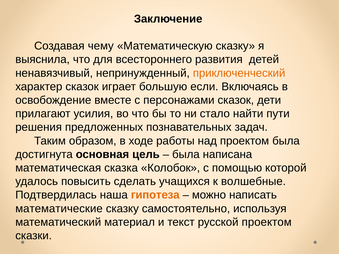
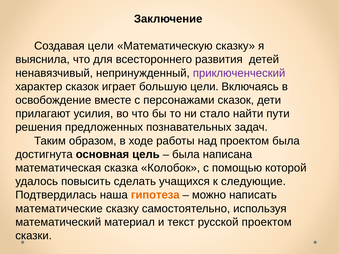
Создавая чему: чему -> цели (101, 46)
приключенческий colour: orange -> purple (239, 73)
большую если: если -> цели (204, 87)
волшебные: волшебные -> следующие (253, 182)
